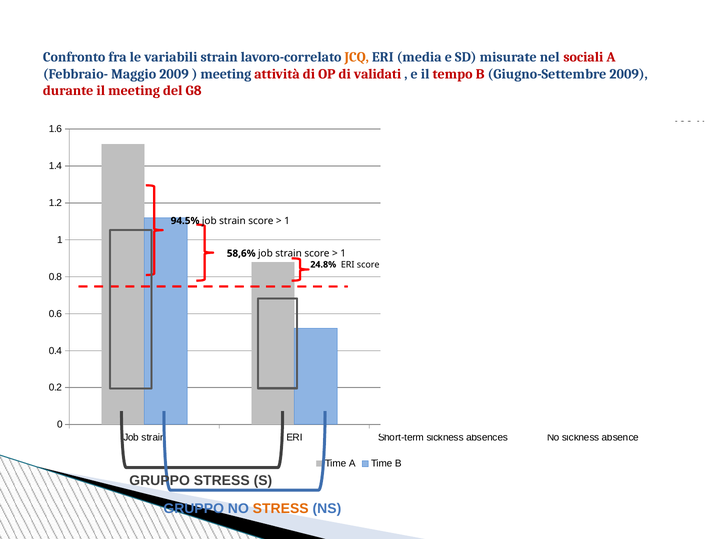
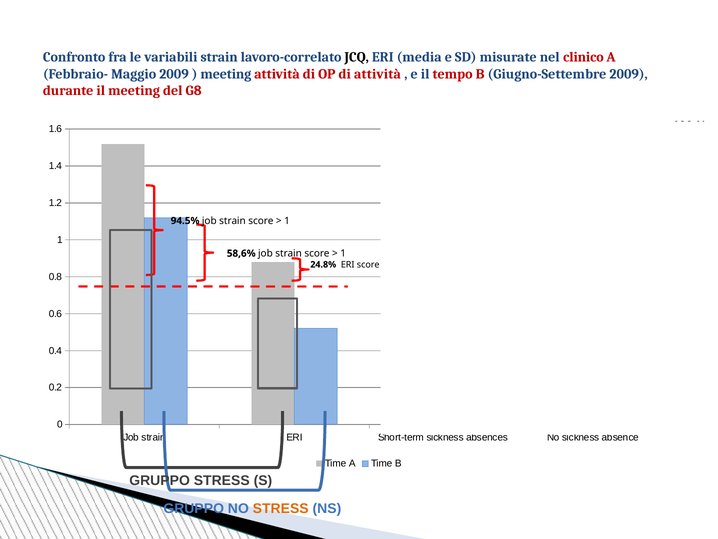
JCQ colour: orange -> black (357, 57)
sociali: sociali -> clinico (583, 57)
di validati: validati -> attività (377, 74)
